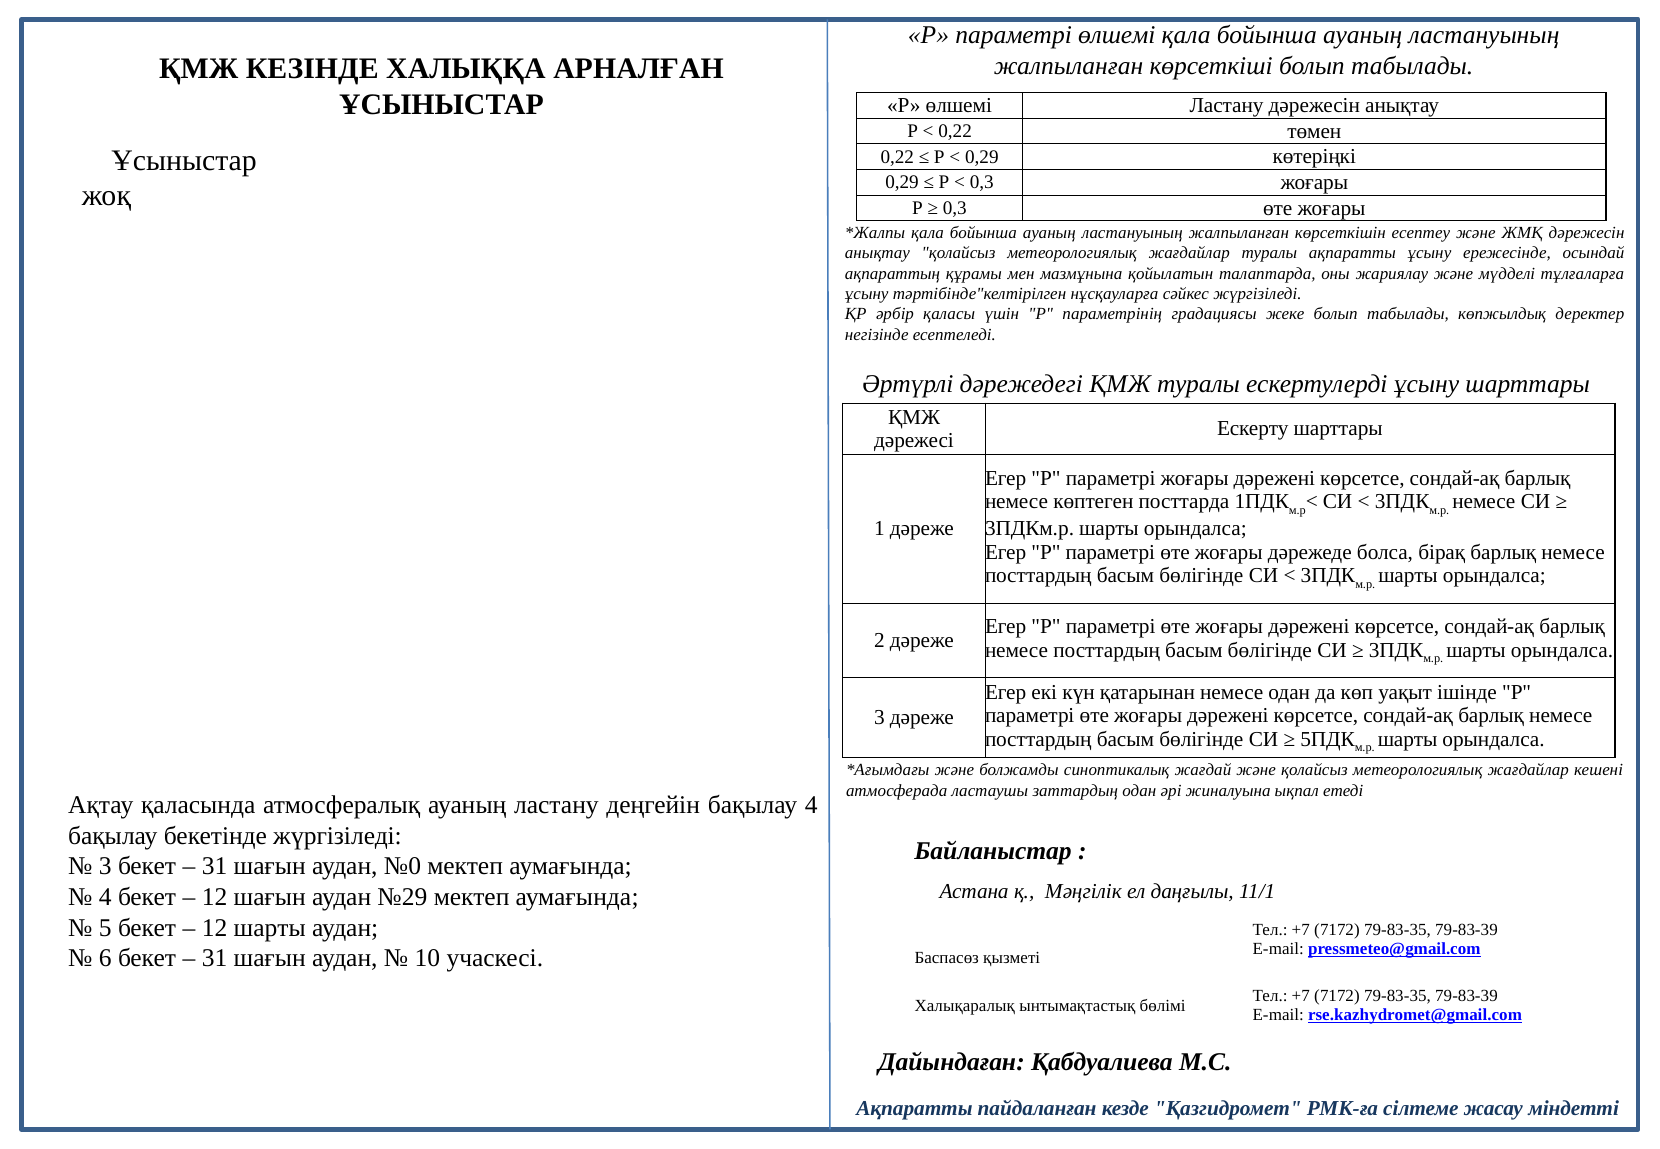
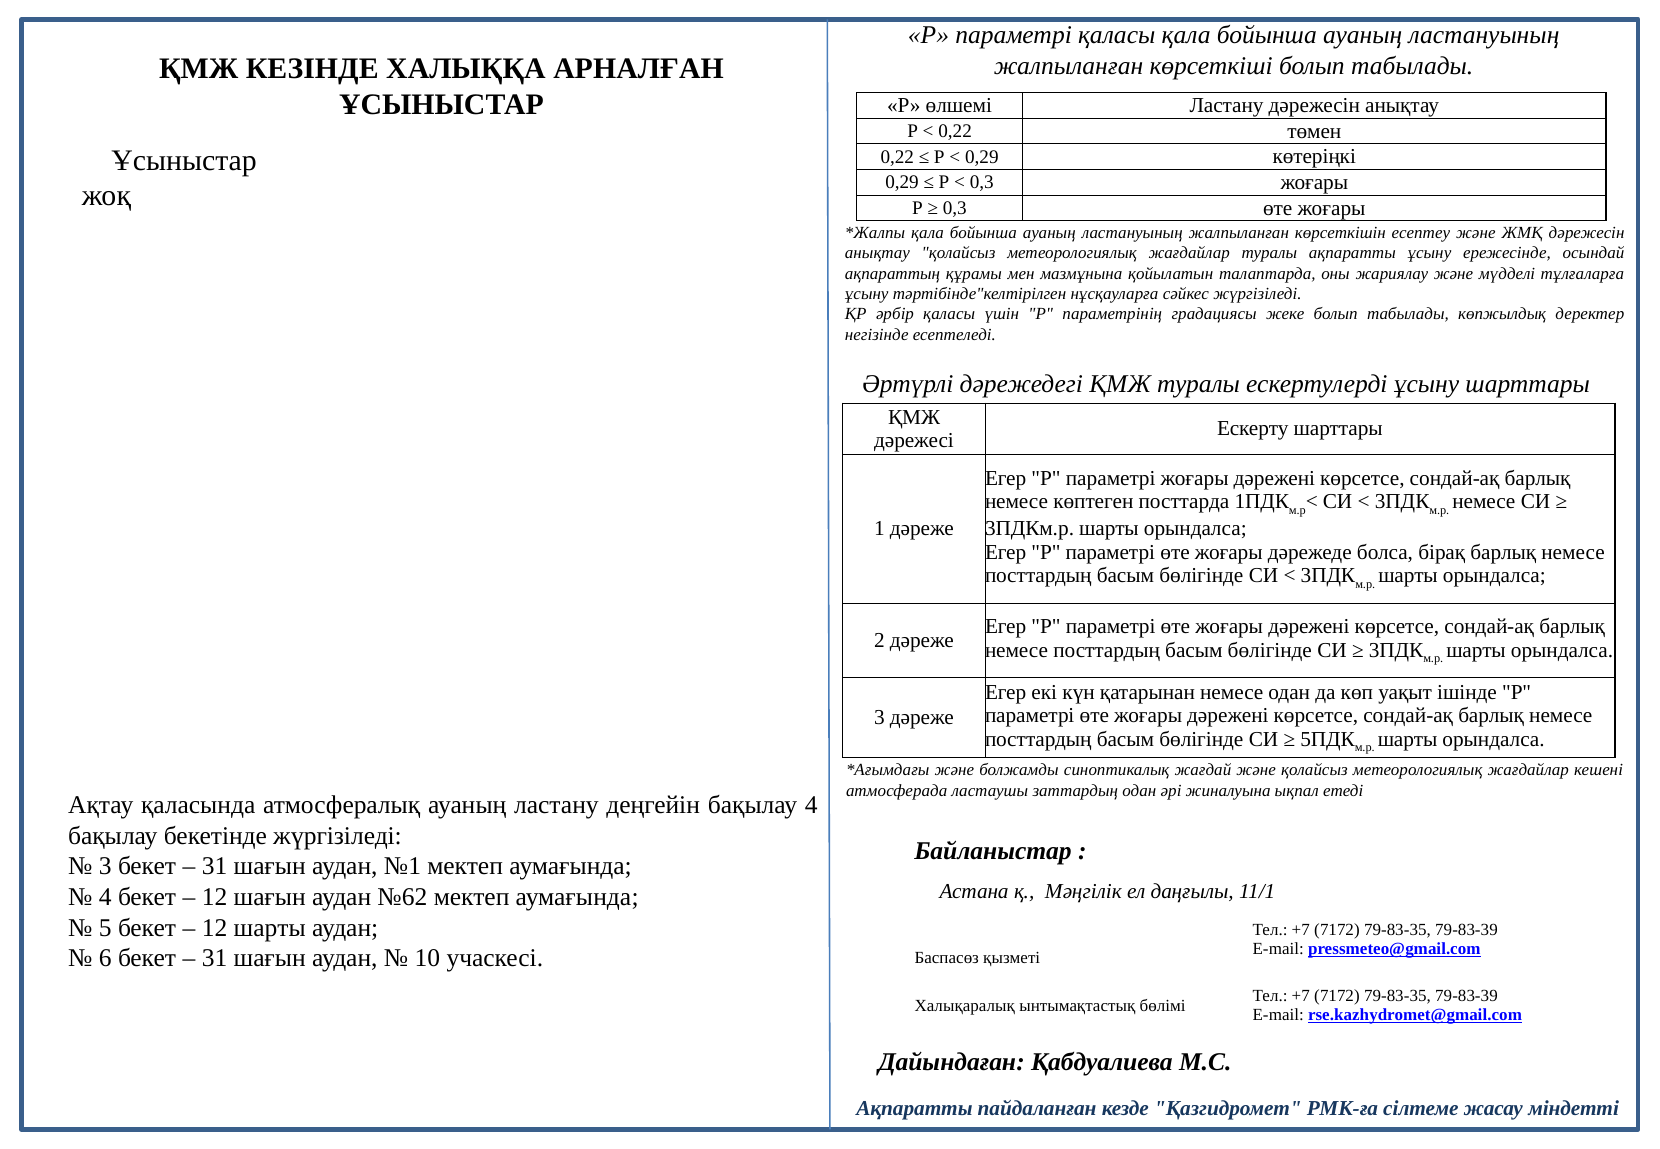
параметрі өлшемі: өлшемі -> қаласы (1117, 35)
№0: №0 -> №1 (402, 867)
№29: №29 -> №62 (402, 897)
